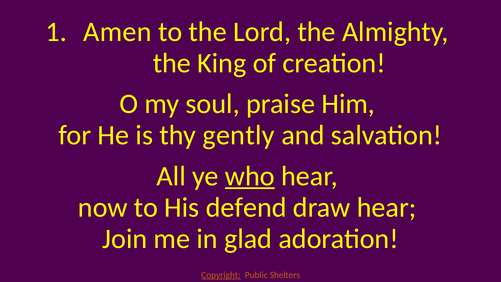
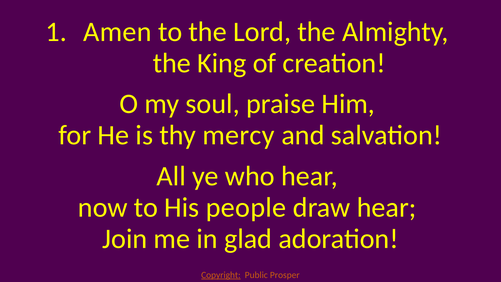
gently: gently -> mercy (239, 135)
who underline: present -> none (250, 176)
defend: defend -> people (246, 207)
Shelters: Shelters -> Prosper (285, 275)
